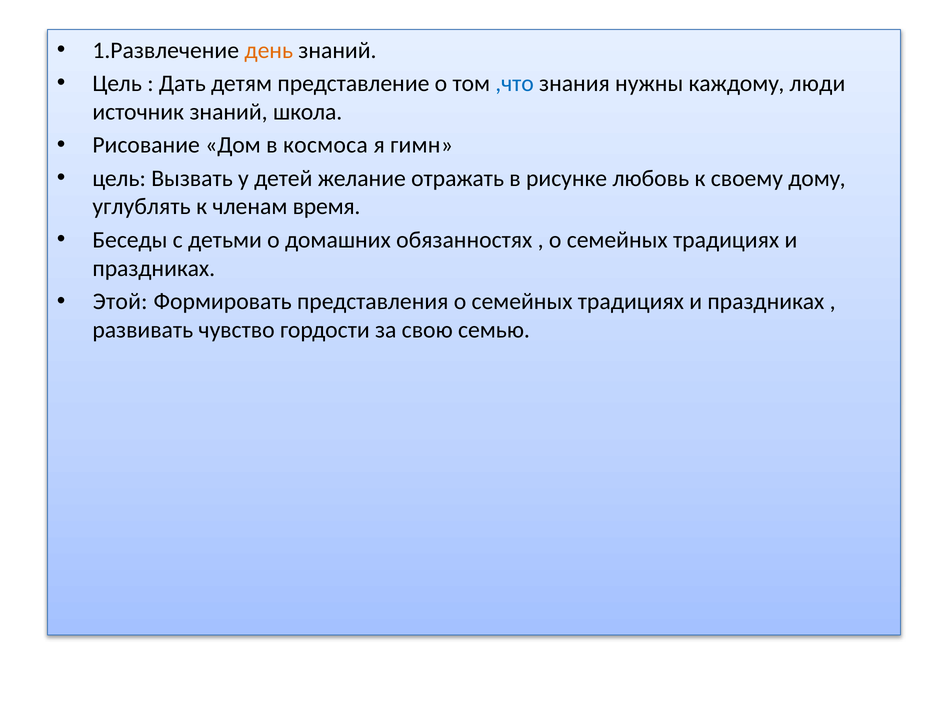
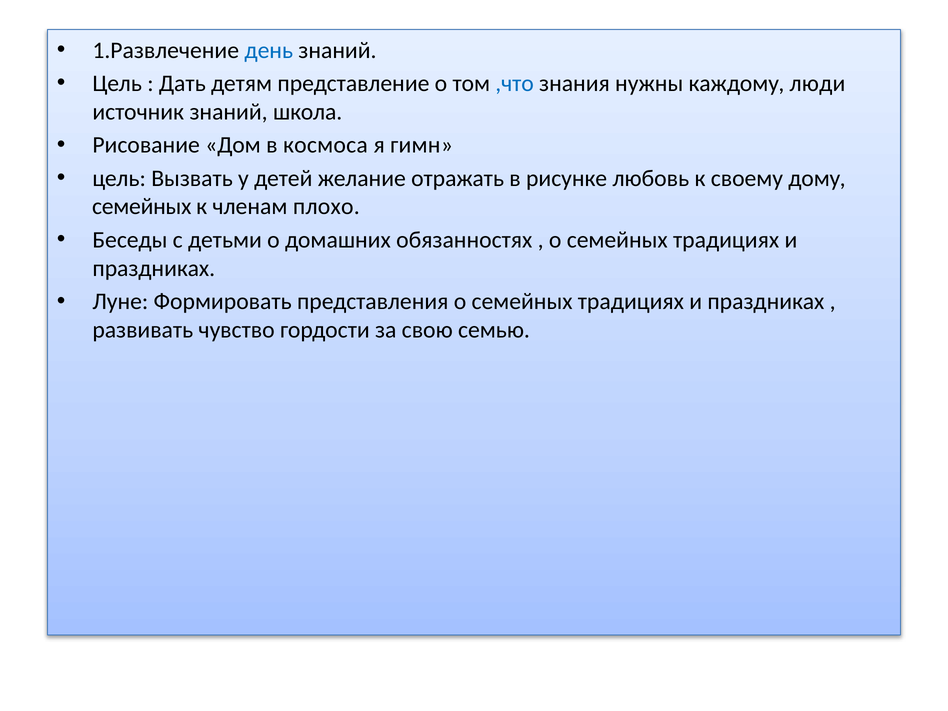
день colour: orange -> blue (269, 50)
углублять: углублять -> семейных (142, 207)
время: время -> плохо (326, 207)
Этой: Этой -> Луне (120, 301)
